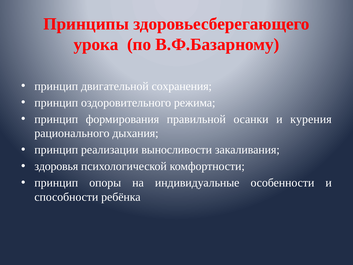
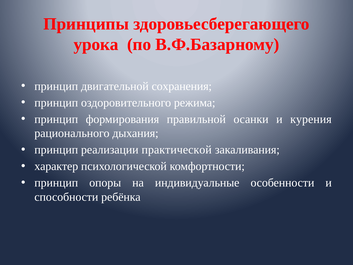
выносливости: выносливости -> практической (177, 150)
здоровья: здоровья -> характер (56, 166)
